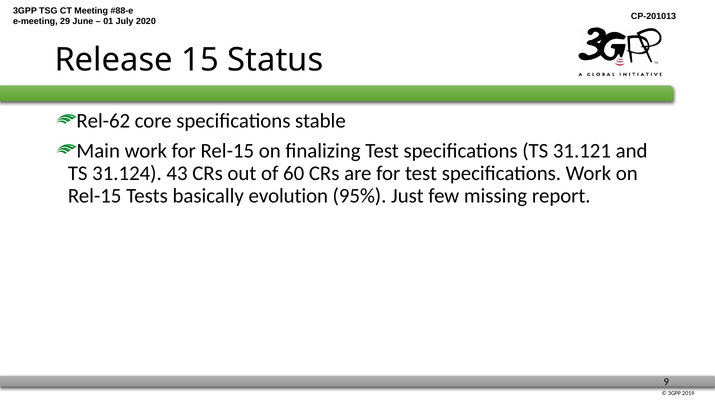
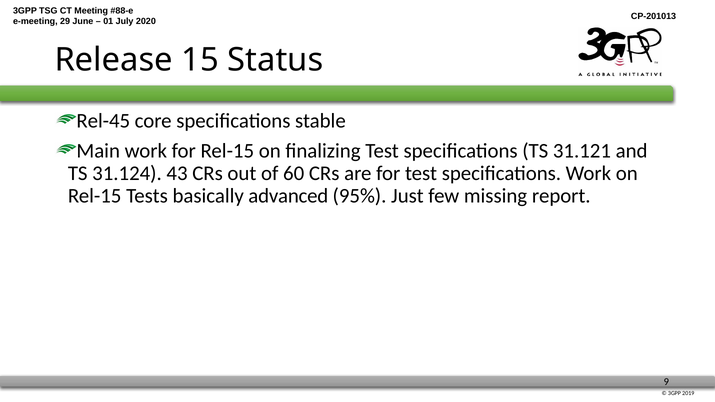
Rel-62: Rel-62 -> Rel-45 (103, 121)
evolution: evolution -> advanced (288, 196)
